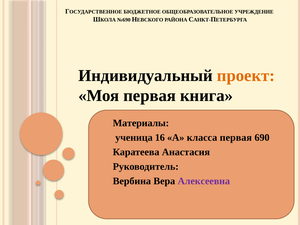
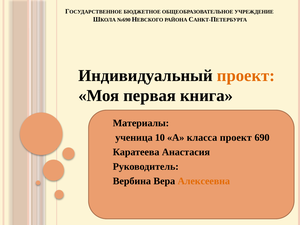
16: 16 -> 10 (160, 138)
класса первая: первая -> проект (236, 138)
Алексеевна colour: purple -> orange (204, 181)
